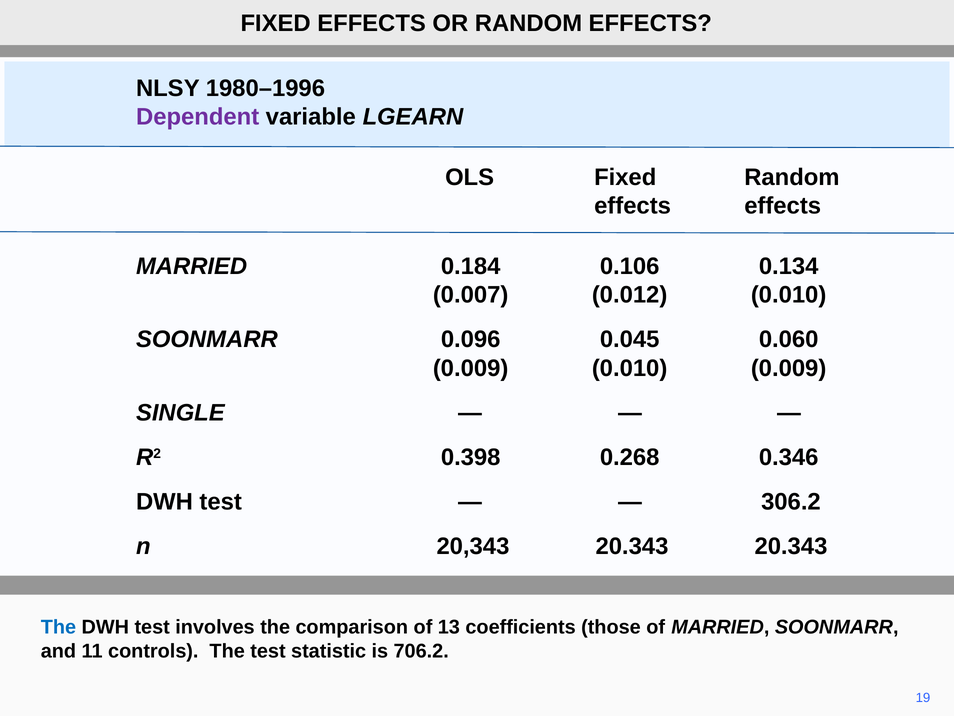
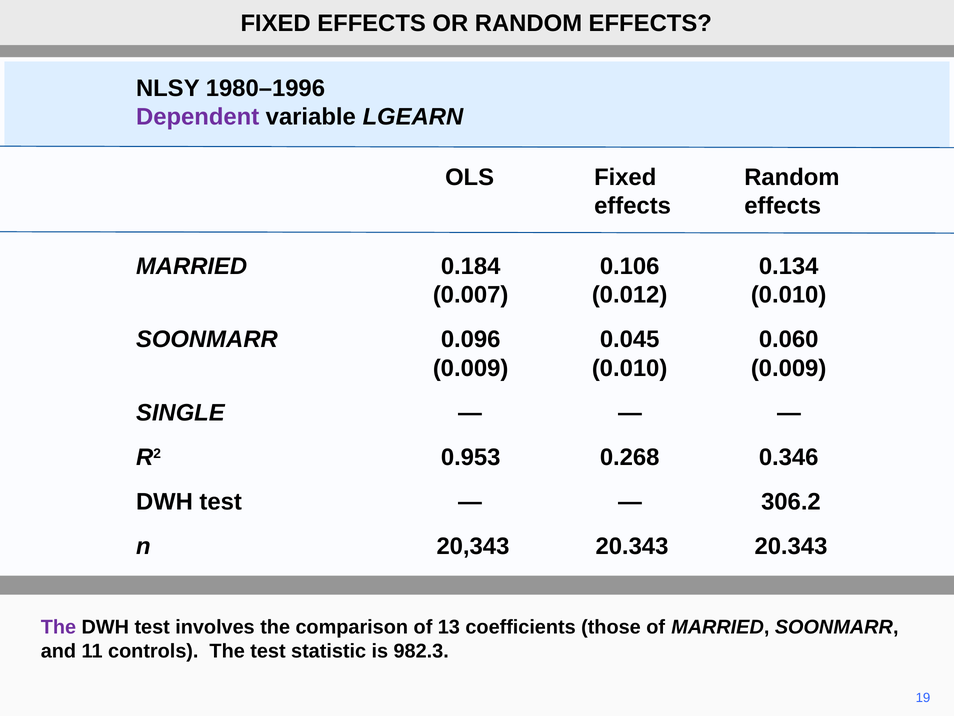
0.398: 0.398 -> 0.953 (471, 457)
The colour: blue -> purple (58, 627)
706.2: 706.2 -> 982.3 (421, 651)
